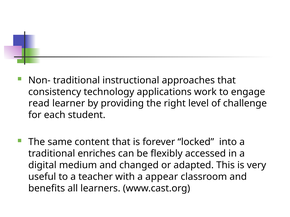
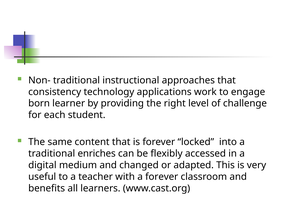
read: read -> born (39, 104)
a appear: appear -> forever (162, 177)
